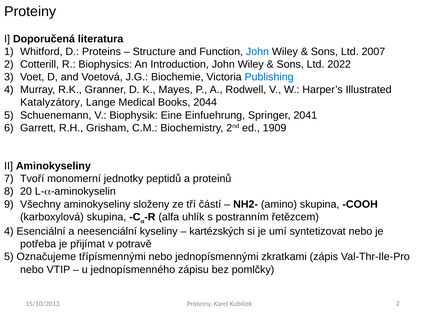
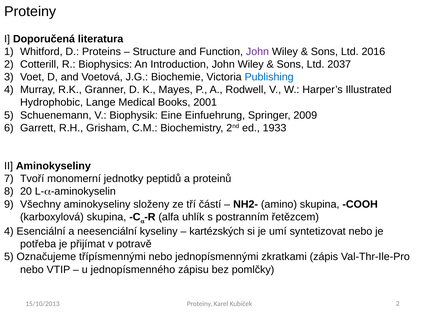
John colour: blue -> purple (257, 52)
2007: 2007 -> 2016 (373, 52)
2022: 2022 -> 2037 (339, 64)
Katalyzátory: Katalyzátory -> Hydrophobic (52, 103)
2044: 2044 -> 2001 (205, 103)
2041: 2041 -> 2009 (305, 115)
1909: 1909 -> 1933 (275, 128)
